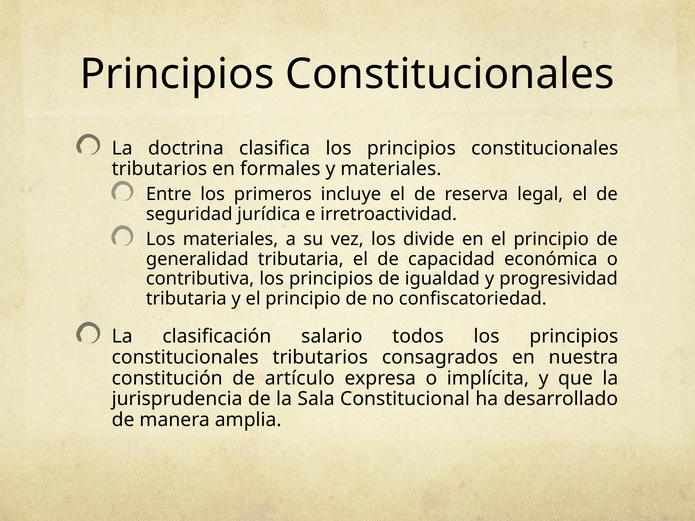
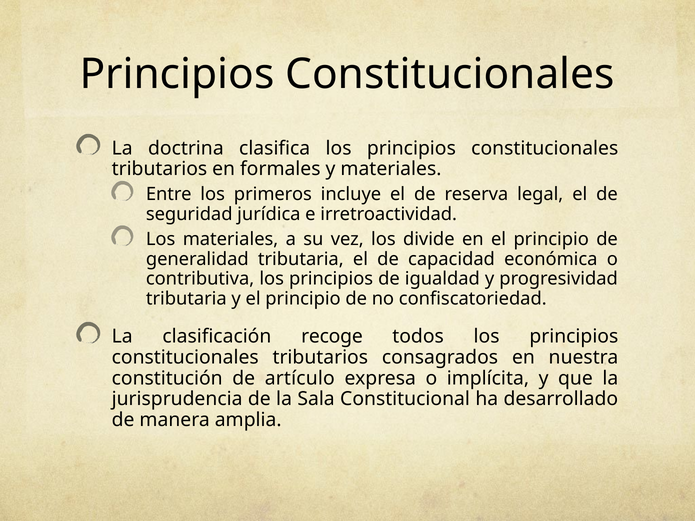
salario: salario -> recoge (332, 337)
